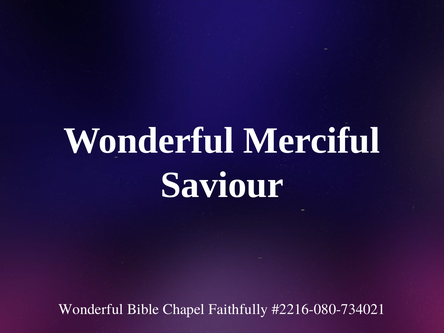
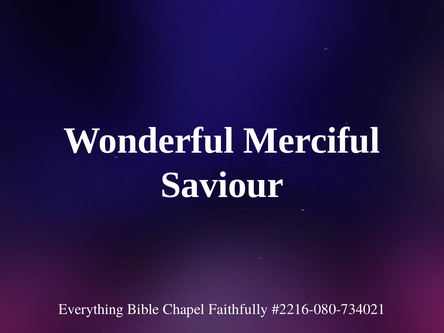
Wonderful: Wonderful -> Everything (91, 309)
